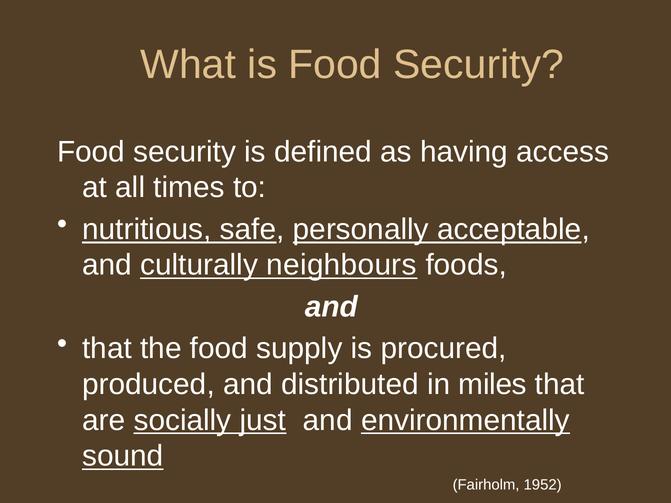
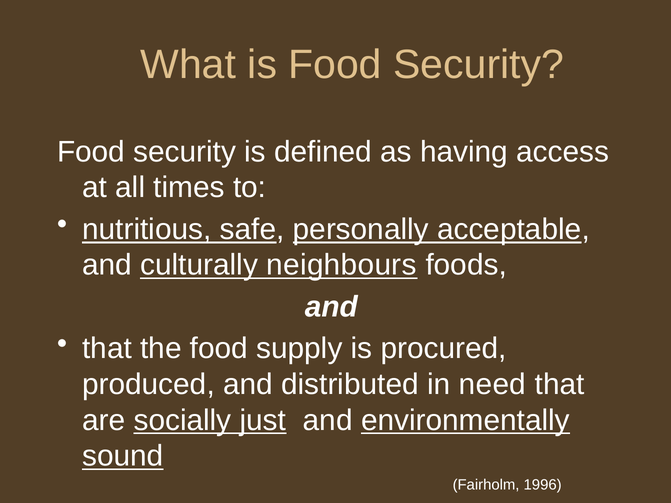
miles: miles -> need (492, 385)
1952: 1952 -> 1996 (543, 485)
